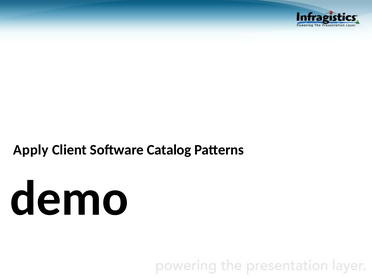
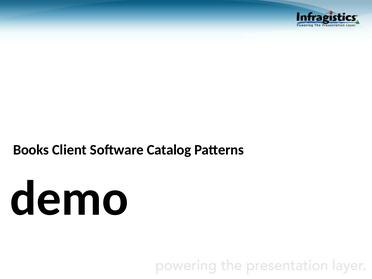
Apply: Apply -> Books (31, 150)
